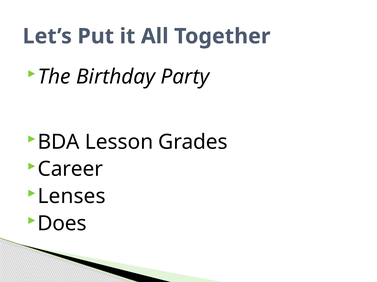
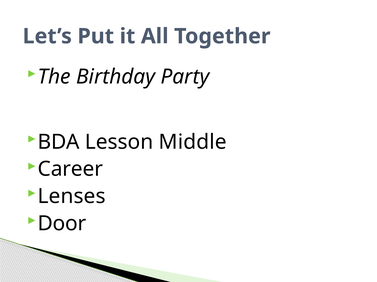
Grades: Grades -> Middle (193, 142)
Does: Does -> Door (62, 224)
